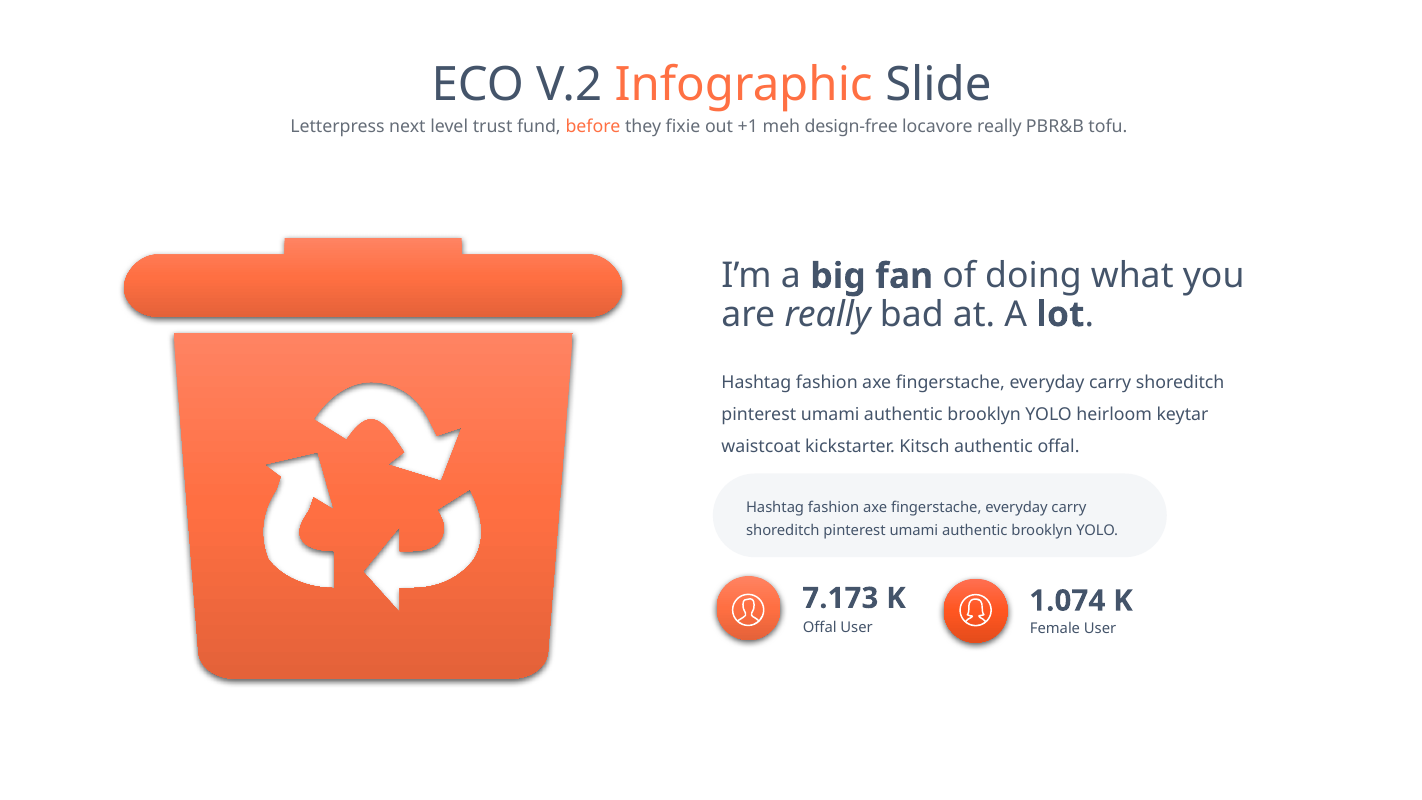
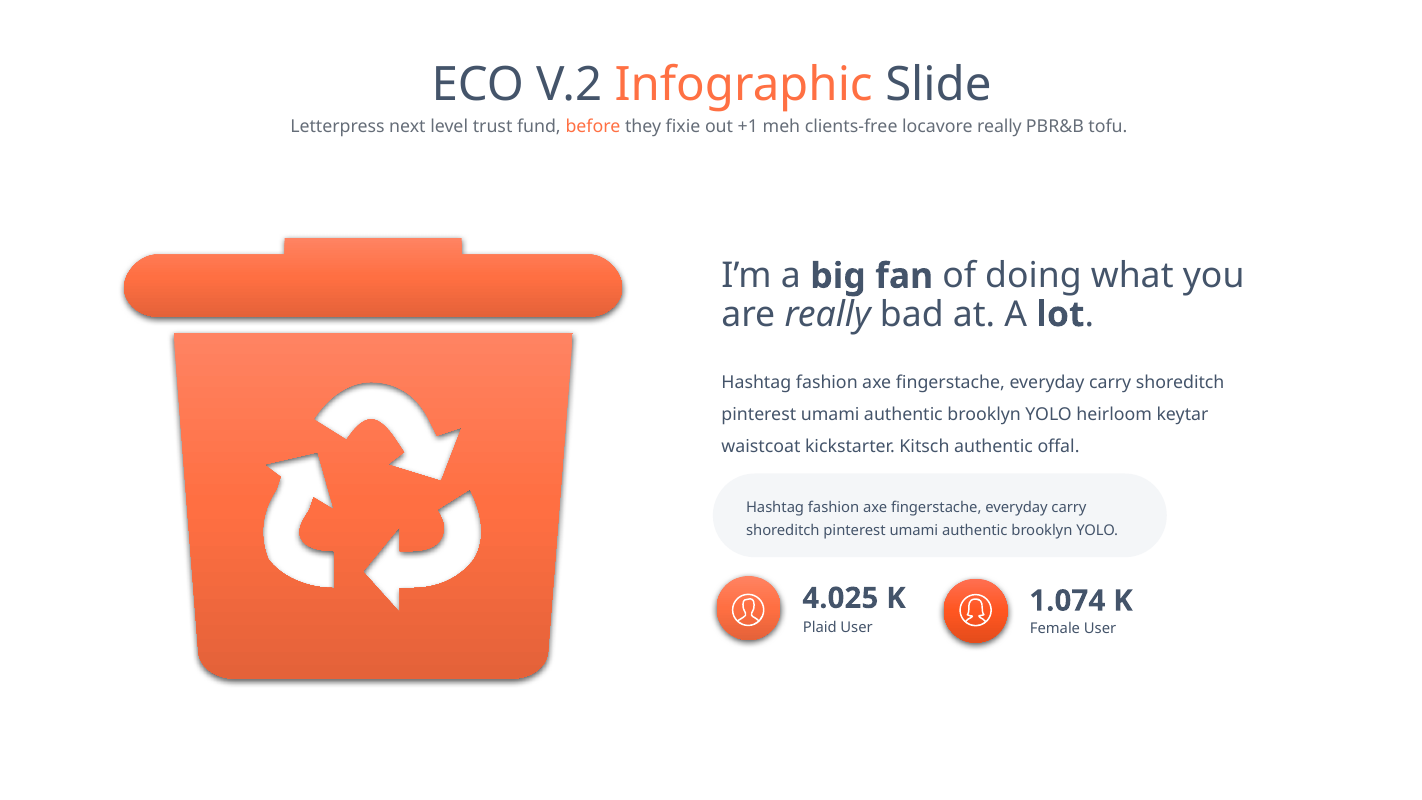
design-free: design-free -> clients-free (851, 127)
7.173: 7.173 -> 4.025 (840, 598)
Offal: Offal -> Plaid (820, 627)
